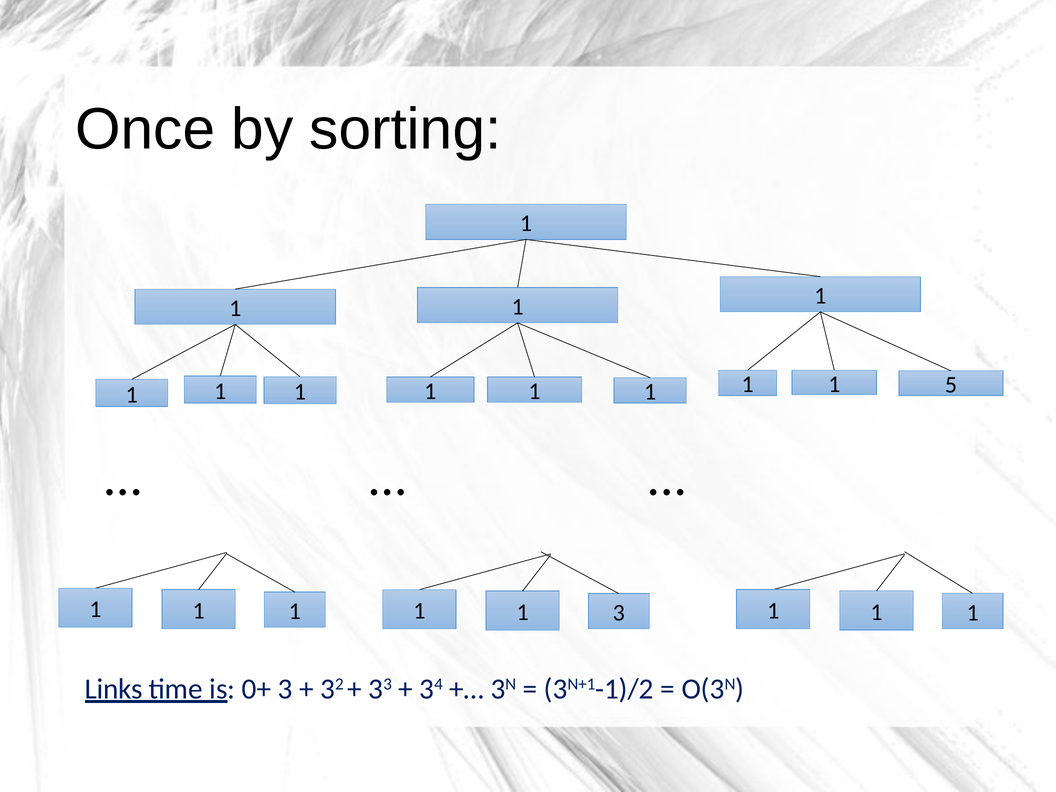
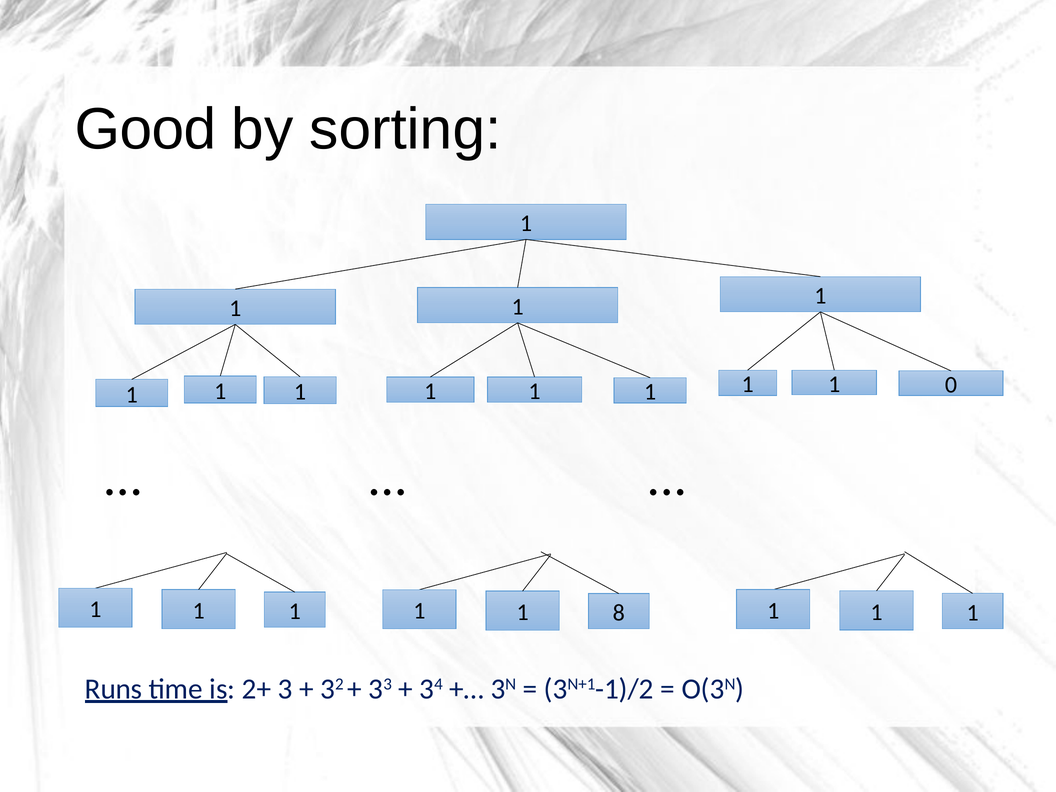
Once: Once -> Good (146, 129)
5: 5 -> 0 (951, 385)
1 3: 3 -> 8 (619, 613)
Links: Links -> Runs (114, 689)
0+: 0+ -> 2+ (257, 689)
